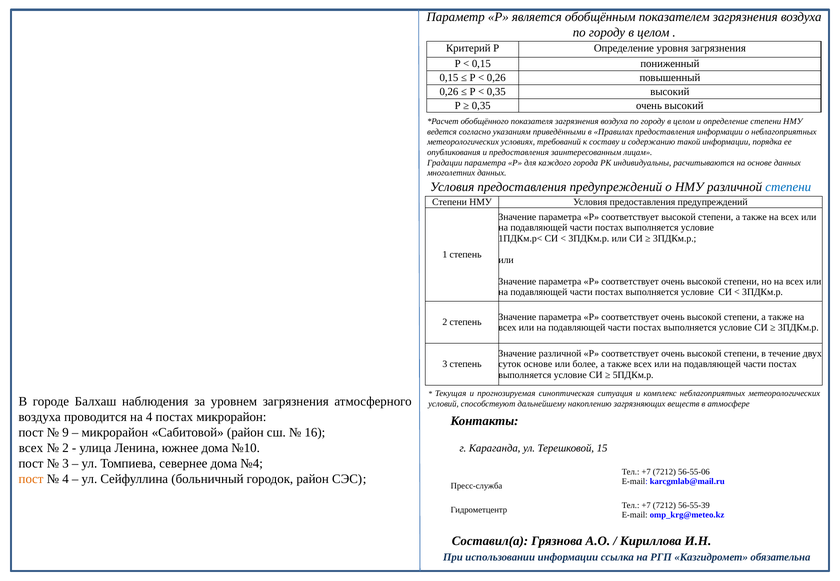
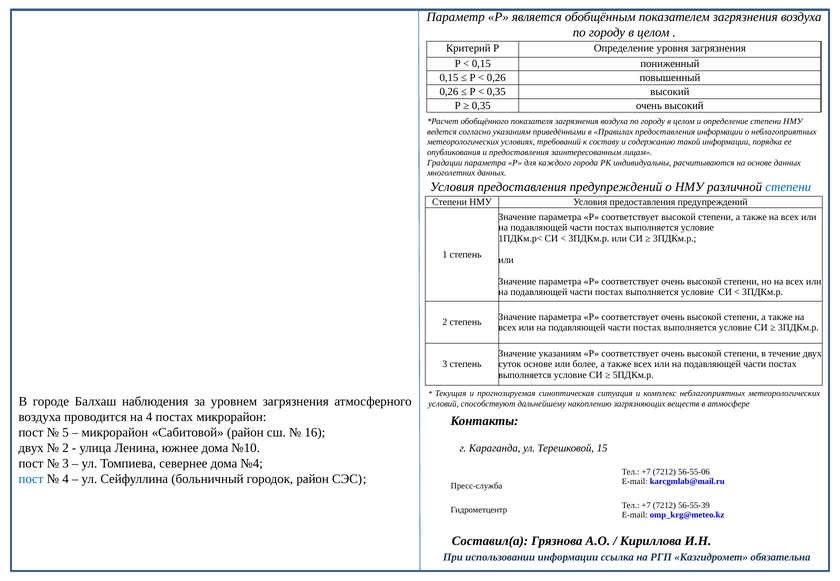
Значение различной: различной -> указаниям (560, 354)
9: 9 -> 5 (65, 433)
всех: всех -> двух (31, 449)
пост colour: orange -> blue (31, 480)
